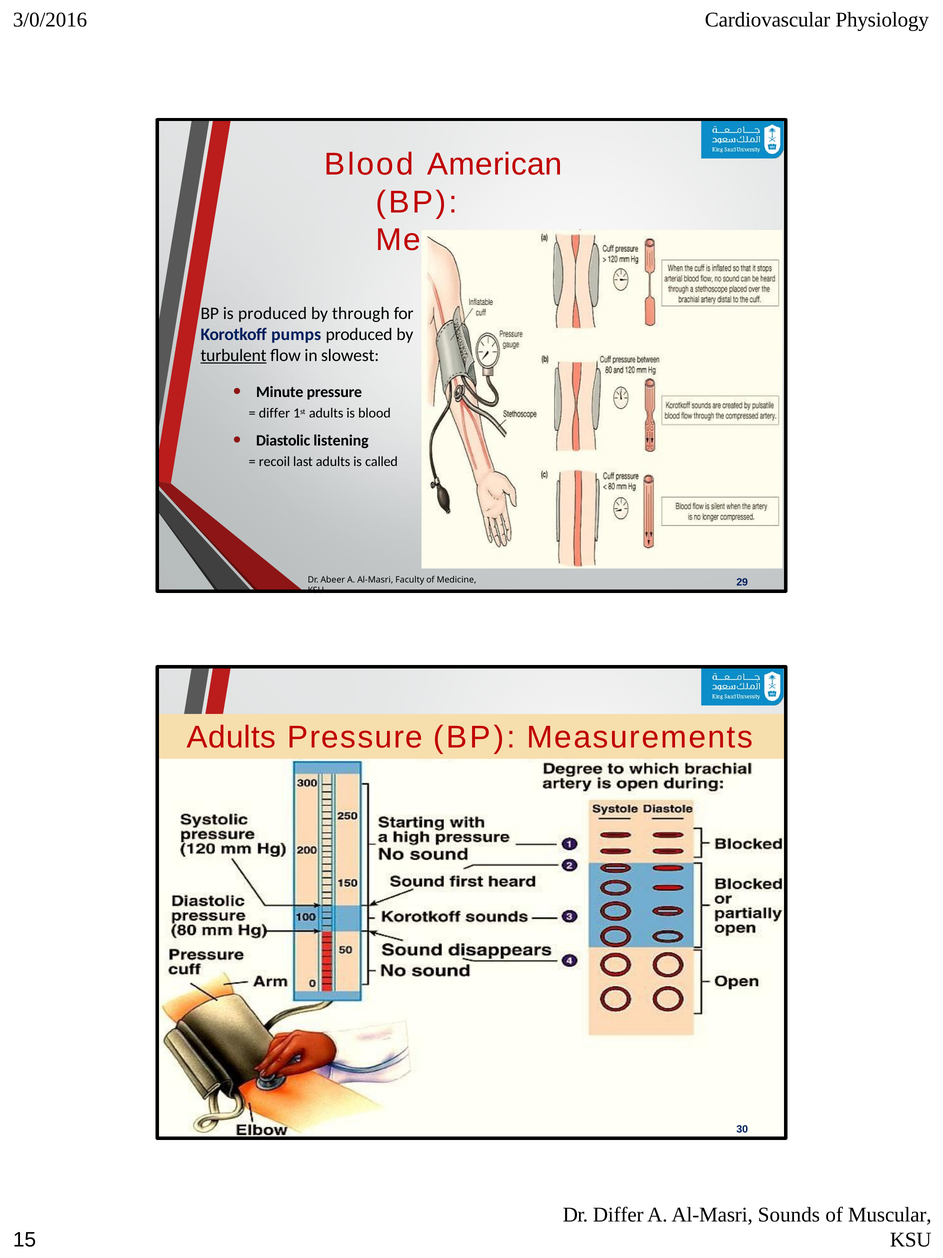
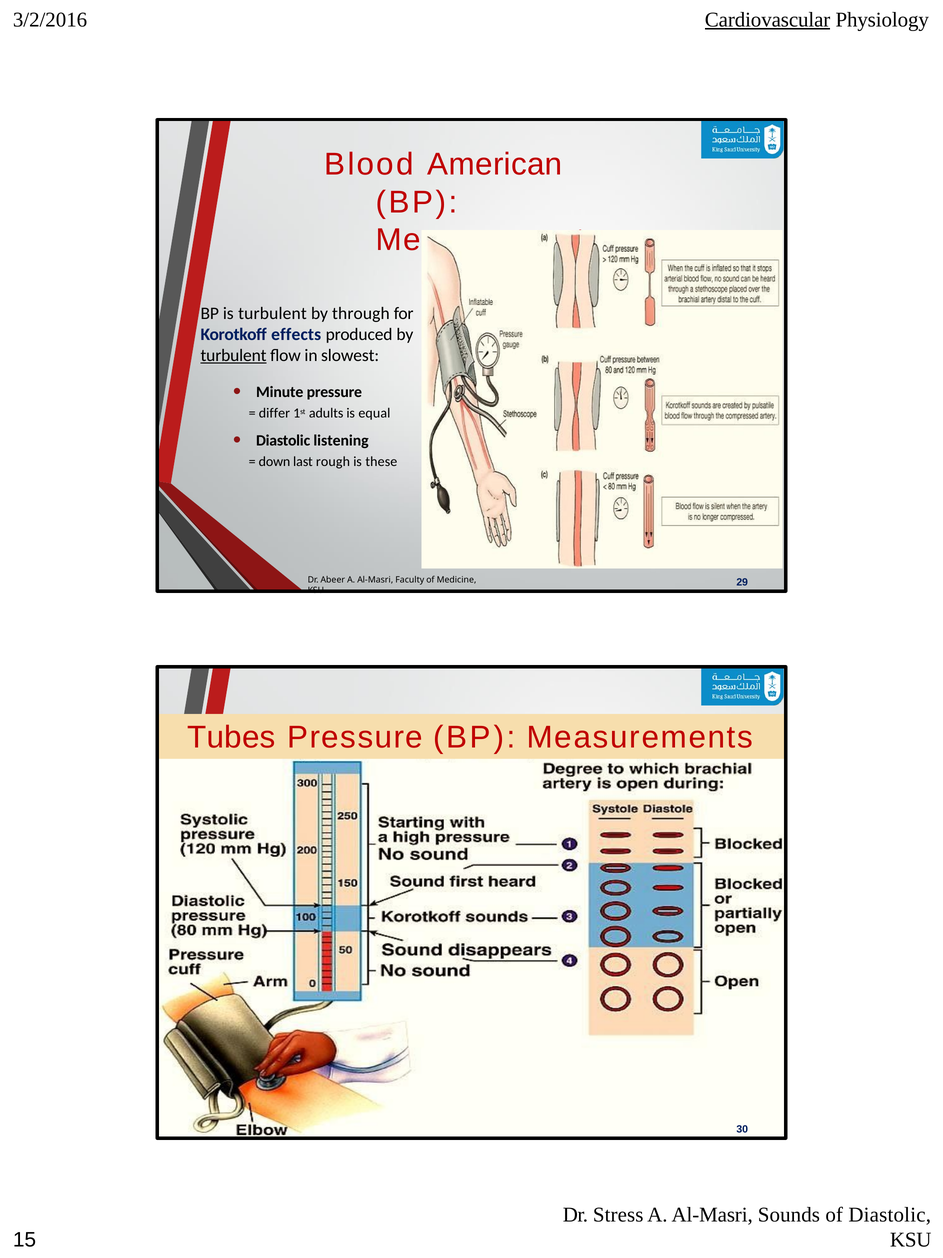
3/0/2016: 3/0/2016 -> 3/2/2016 (50, 20)
Cardiovascular underline: none -> present (768, 20)
is produced: produced -> turbulent (272, 313)
pumps: pumps -> effects (296, 334)
is blood: blood -> equal (374, 413)
recoil: recoil -> down (275, 462)
last adults: adults -> rough (333, 462)
called: called -> these (381, 462)
Adults: Adults -> Tubes (231, 737)
Dr Differ: Differ -> Stress (618, 1214)
of Muscular: Muscular -> Diastolic (890, 1214)
